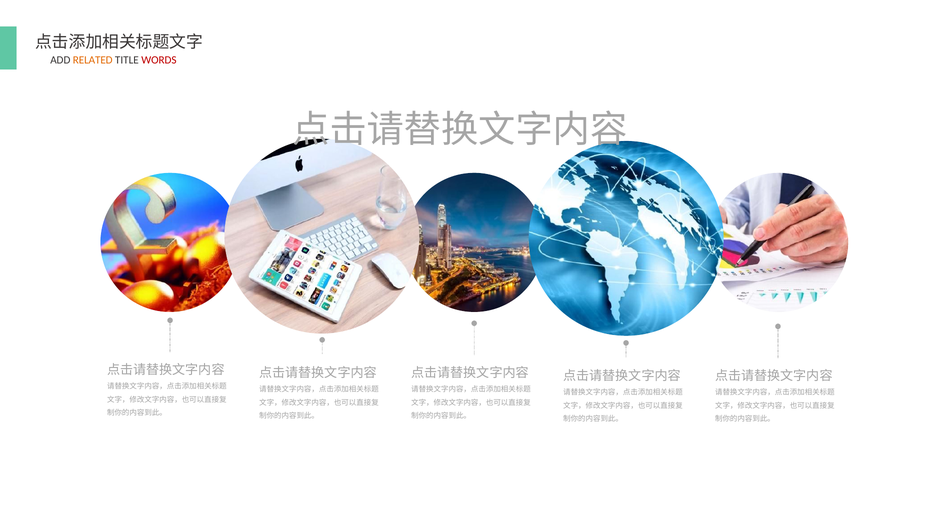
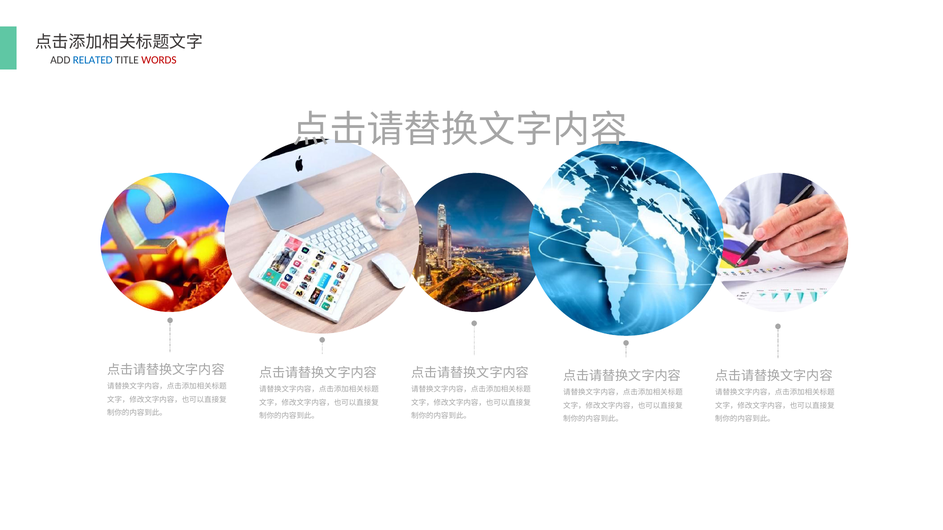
RELATED colour: orange -> blue (93, 60)
